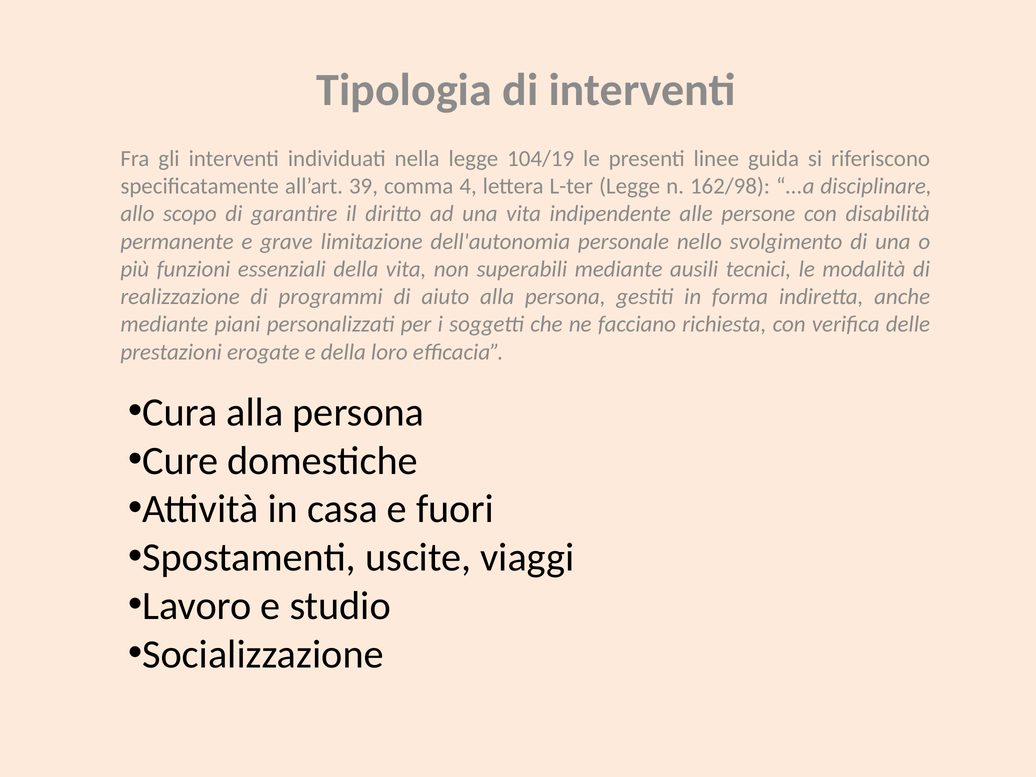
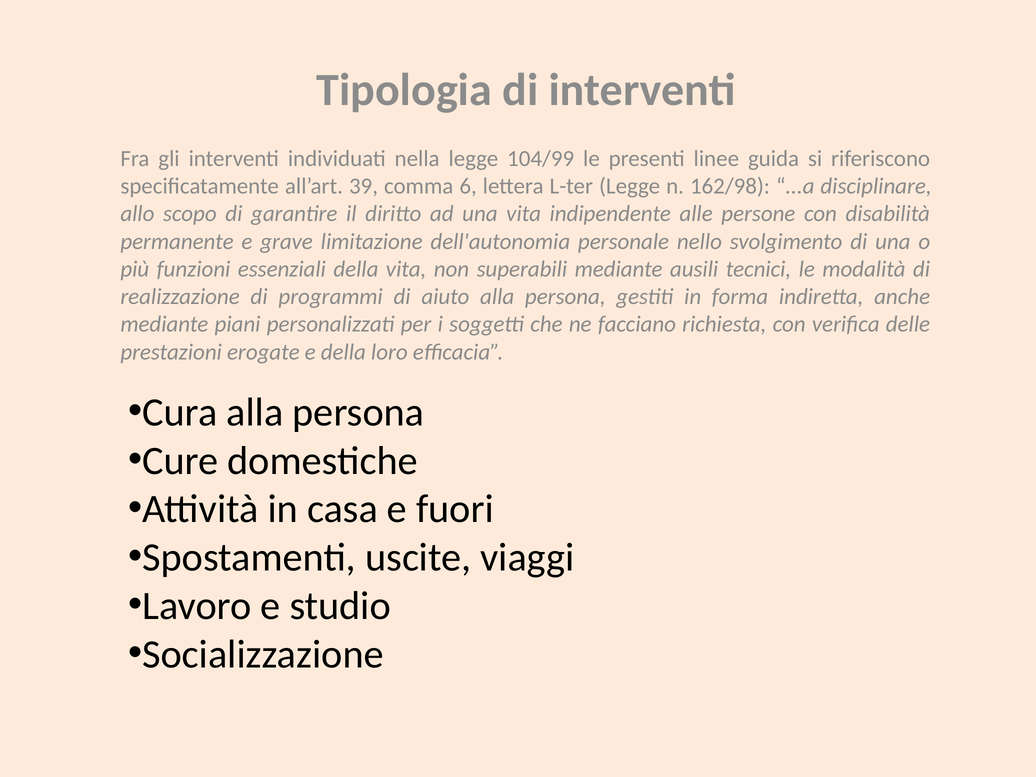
104/19: 104/19 -> 104/99 (541, 159)
4: 4 -> 6 (468, 186)
